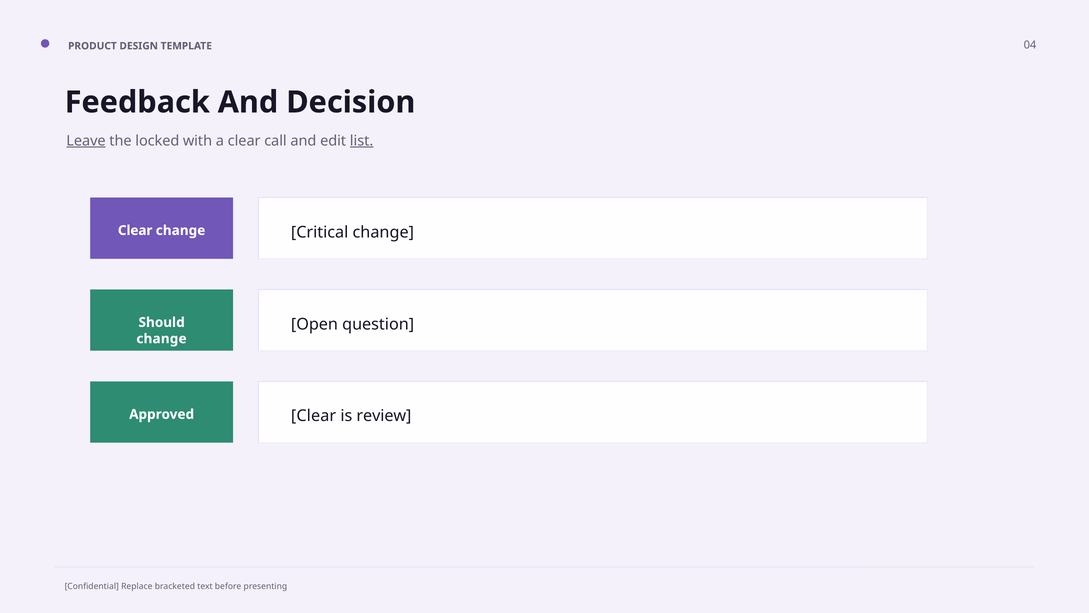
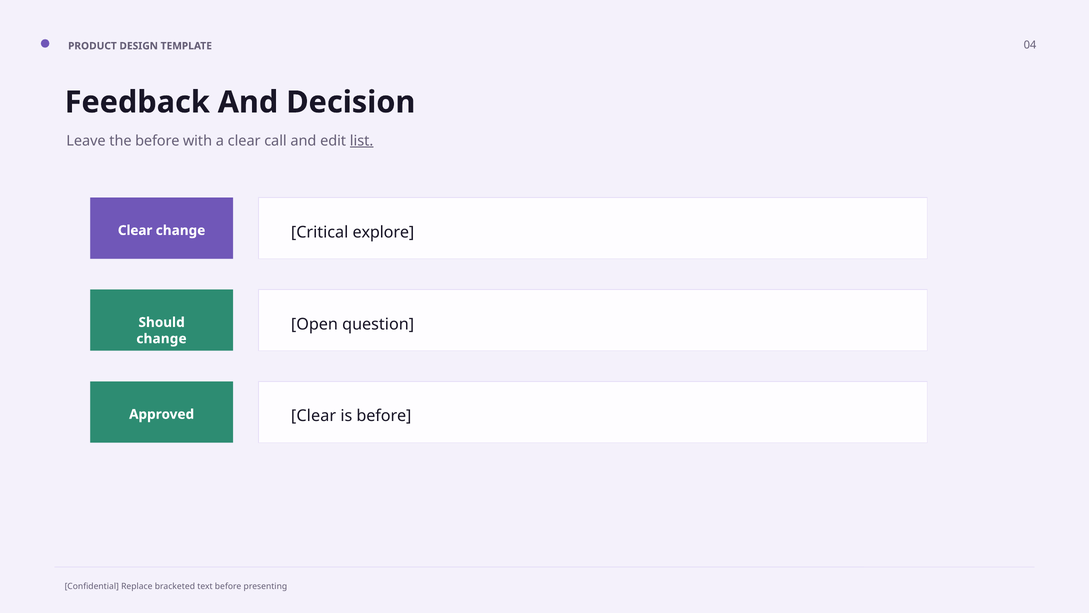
Leave underline: present -> none (86, 141)
the locked: locked -> before (157, 141)
Critical change: change -> explore (383, 232)
is review: review -> before (384, 416)
